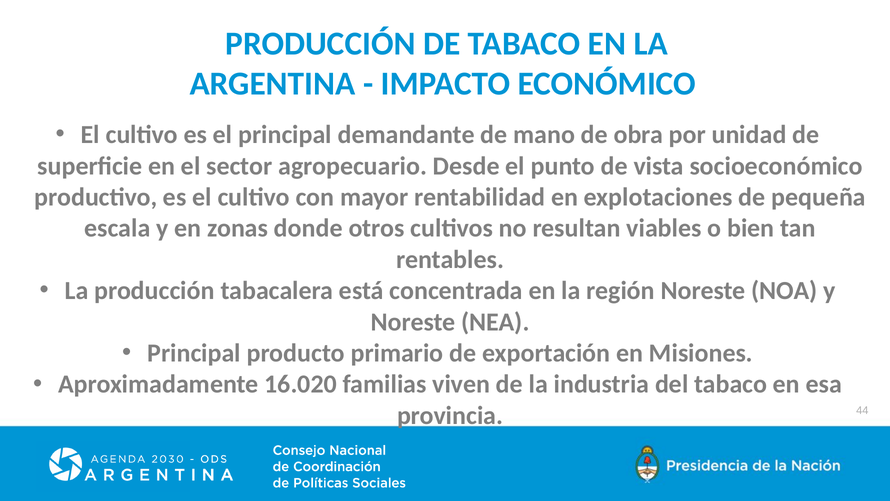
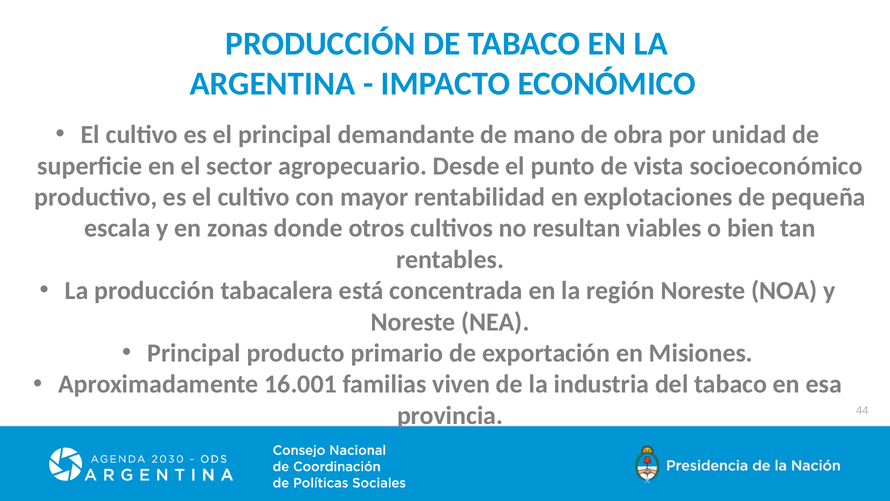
16.020: 16.020 -> 16.001 (301, 384)
